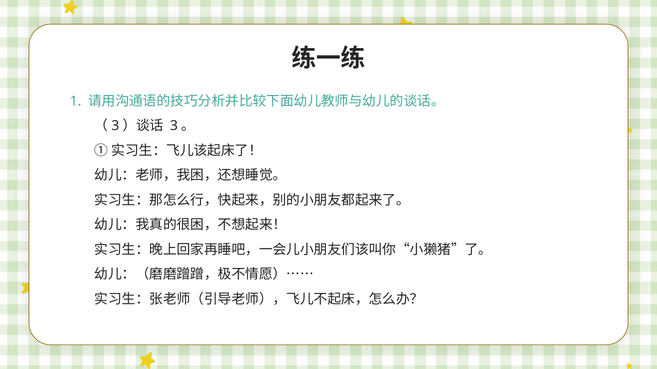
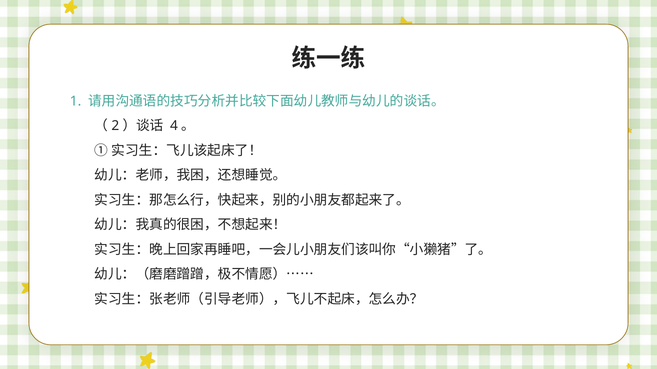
3: 3 -> 2 (115, 126)
3: 3 -> 4 (174, 126)
